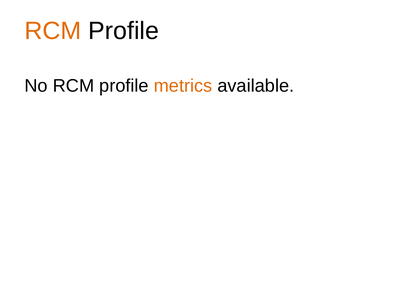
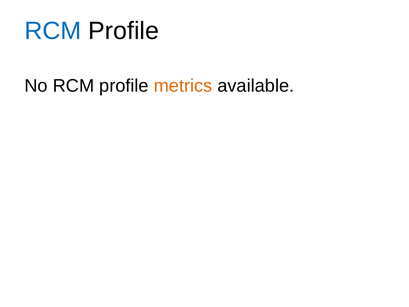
RCM colour: orange -> blue (53, 31)
